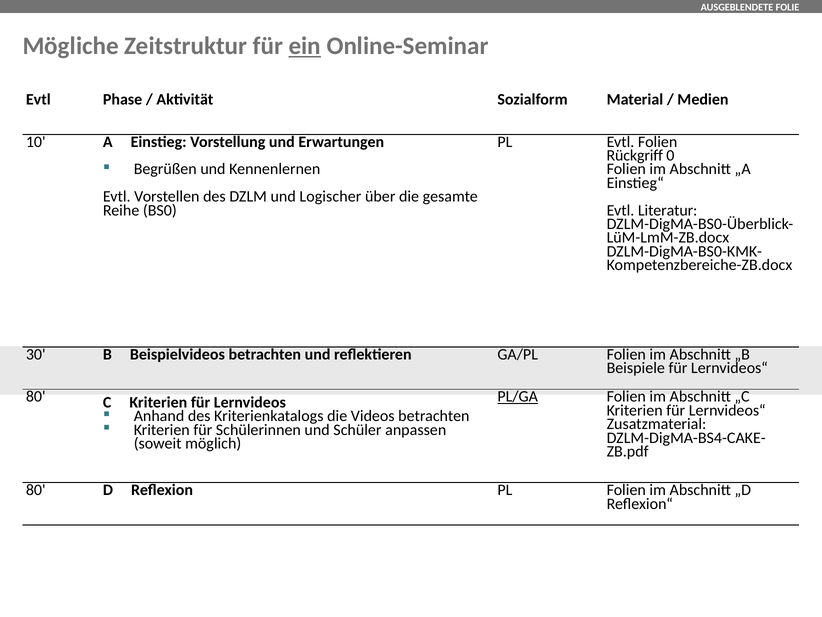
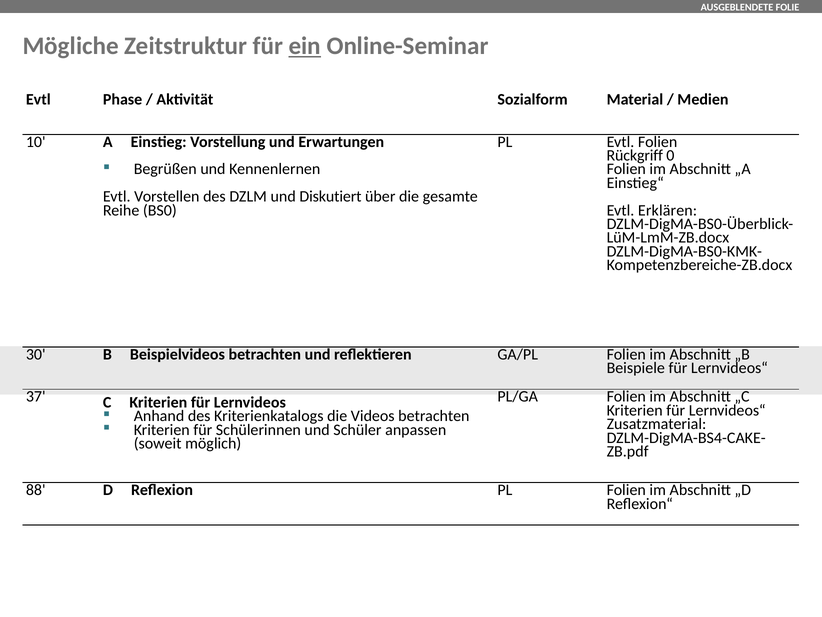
Logischer: Logischer -> Diskutiert (331, 196)
Literatur: Literatur -> Erklären (668, 210)
80: 80 -> 37 (36, 396)
PL/GA underline: present -> none (518, 396)
80: 80 -> 88 (36, 490)
